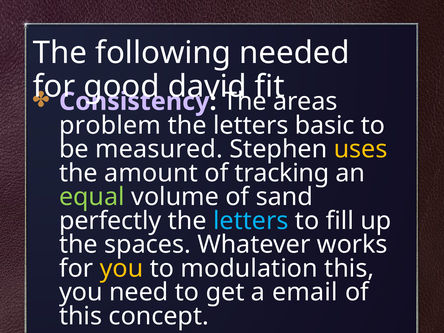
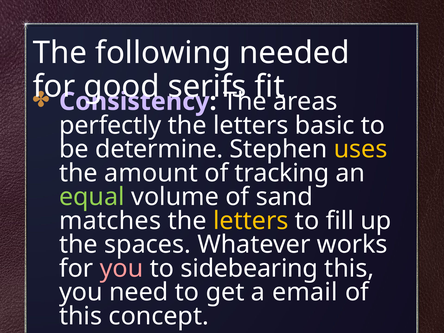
david: david -> serifs (207, 86)
problem: problem -> perfectly (110, 125)
measured: measured -> determine (159, 149)
perfectly: perfectly -> matches (110, 221)
letters colour: light blue -> yellow (251, 221)
you colour: yellow -> pink (122, 269)
modulation: modulation -> sidebearing (249, 269)
